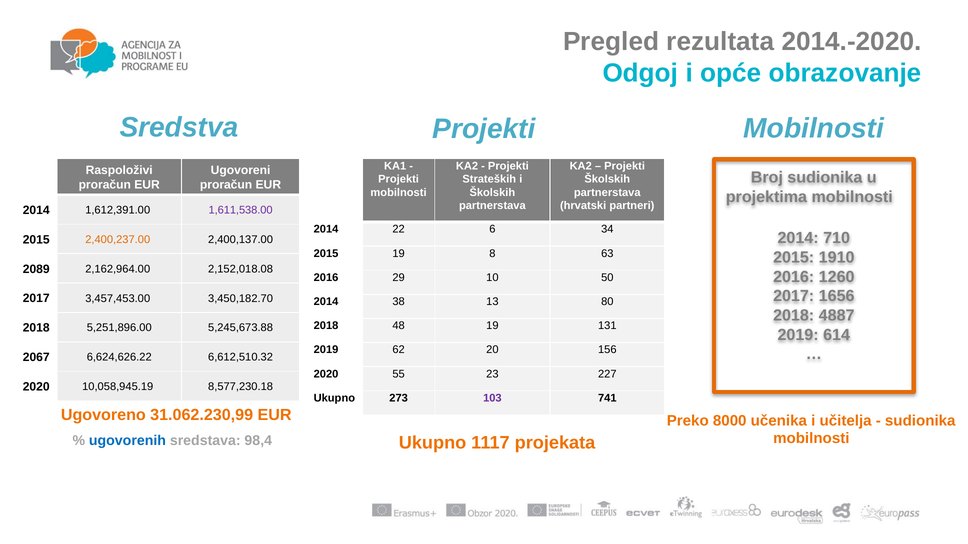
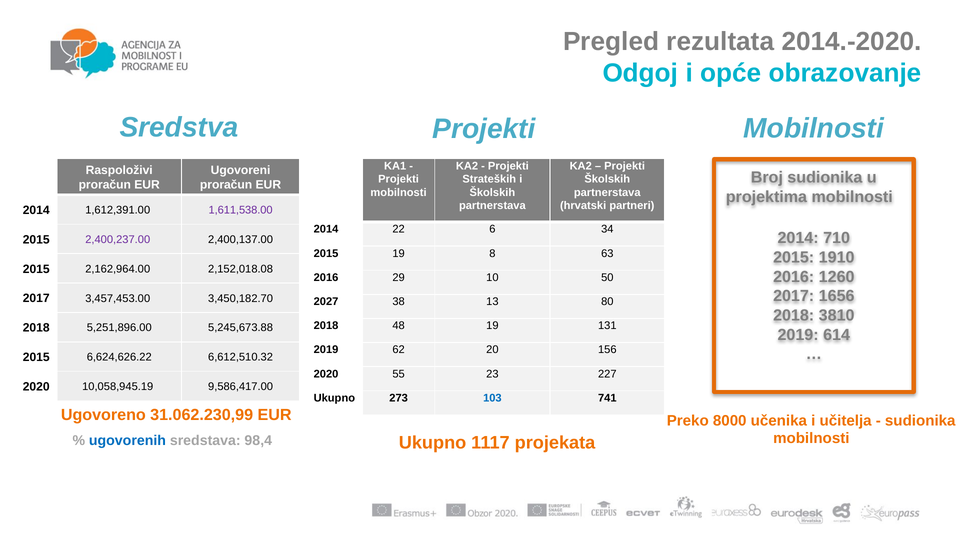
2,400,237.00 colour: orange -> purple (118, 240)
2089: 2089 -> 2015 (36, 269)
2014: 2014 -> 2027 (326, 302)
4887: 4887 -> 3810 (837, 316)
2067: 2067 -> 2015 (36, 358)
8,577,230.18: 8,577,230.18 -> 9,586,417.00 (241, 387)
103 colour: purple -> blue (492, 398)
